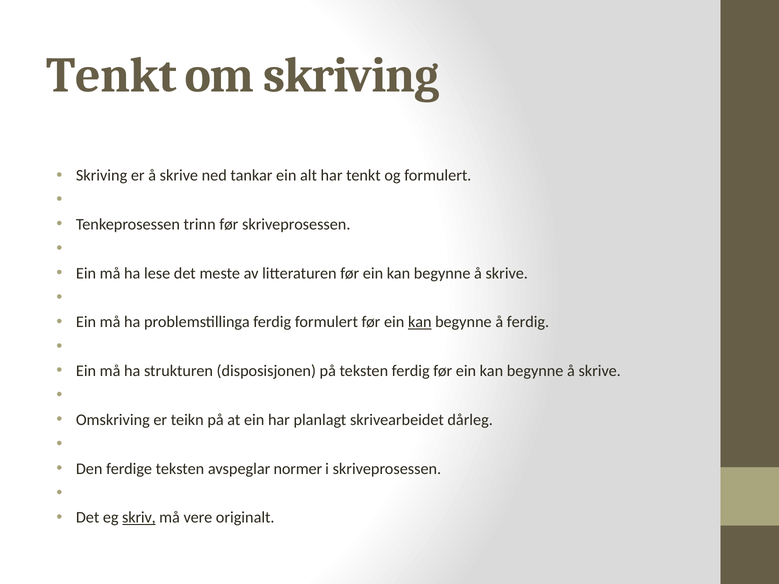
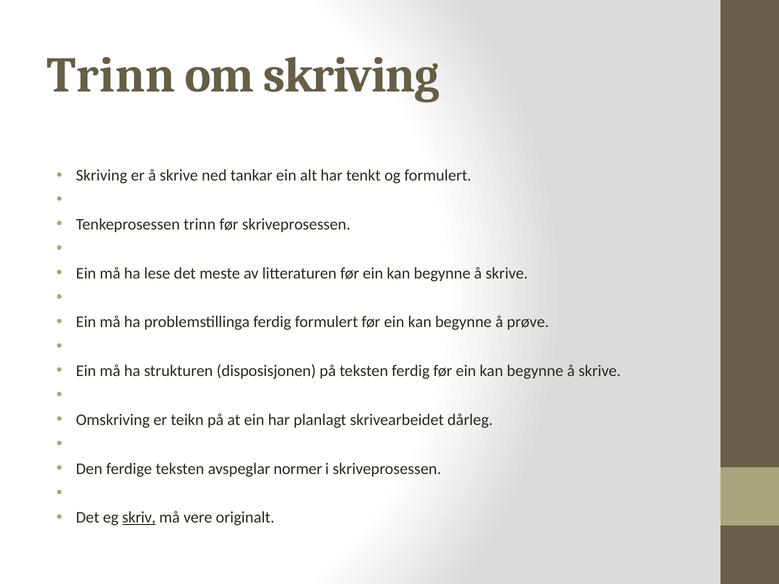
Tenkt: Tenkt -> Trinn (111, 76)
kan underline: present -> none (420, 322)
å ferdig: ferdig -> prøve (528, 322)
